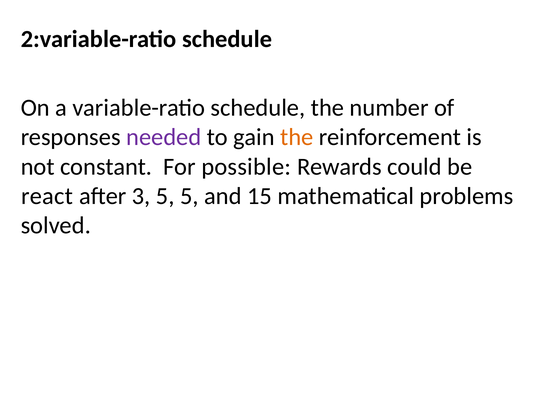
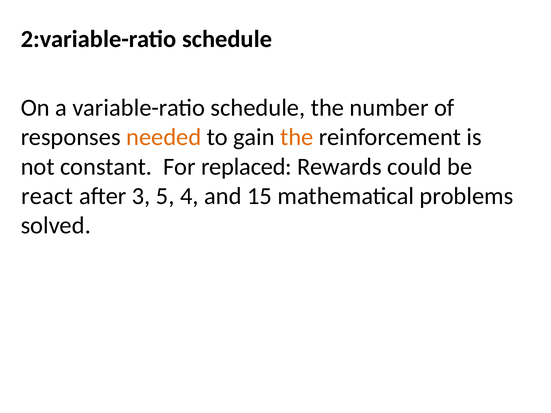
needed colour: purple -> orange (164, 137)
possible: possible -> replaced (246, 167)
5 5: 5 -> 4 (189, 196)
